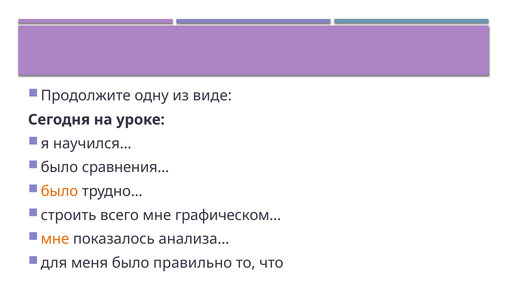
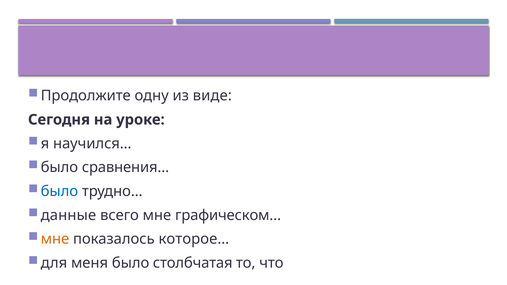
было colour: orange -> blue (59, 191)
строить: строить -> данные (68, 215)
анализа…: анализа… -> которое… (194, 239)
правильно: правильно -> столбчатая (193, 263)
